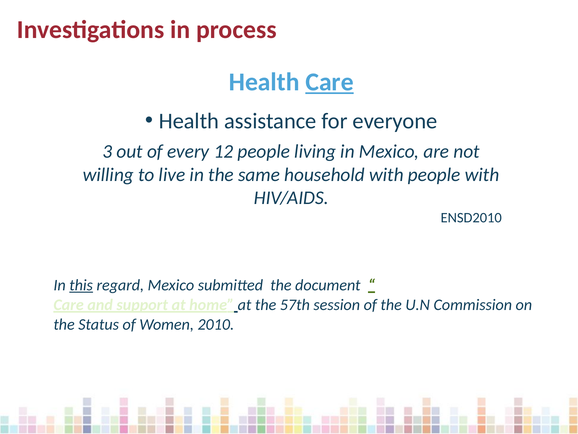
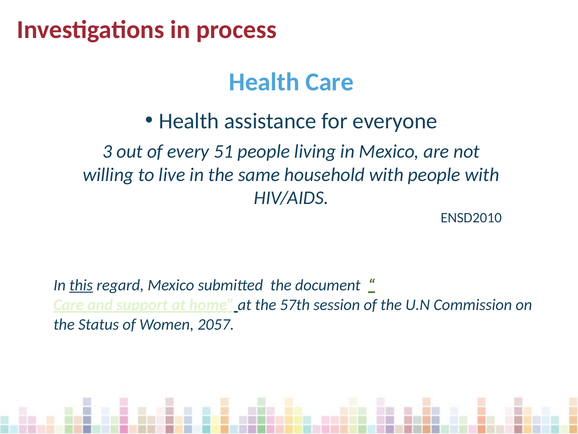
Care underline: present -> none (330, 82)
12: 12 -> 51 (223, 151)
2010: 2010 -> 2057 (216, 324)
